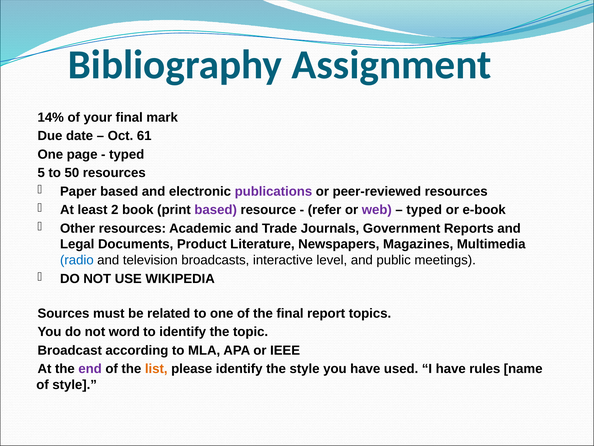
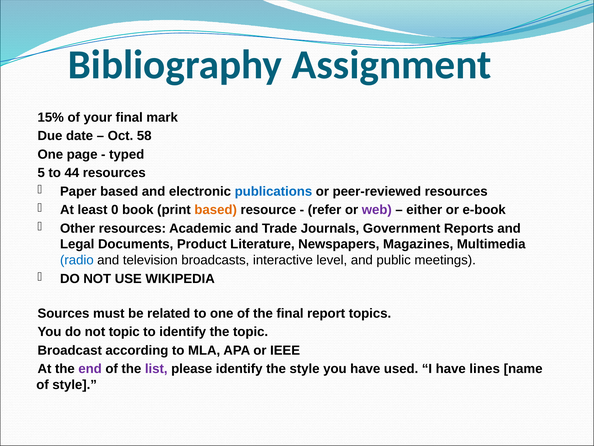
14%: 14% -> 15% (51, 117)
61: 61 -> 58 (144, 136)
50: 50 -> 44 (72, 173)
publications colour: purple -> blue (273, 191)
2: 2 -> 0 (115, 210)
based colour: purple -> orange (216, 210)
typed: typed -> either (424, 210)
not word: word -> topic (124, 331)
list colour: orange -> purple (156, 368)
rules: rules -> lines (485, 368)
